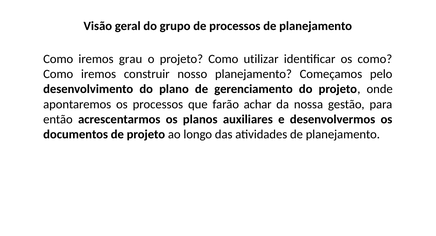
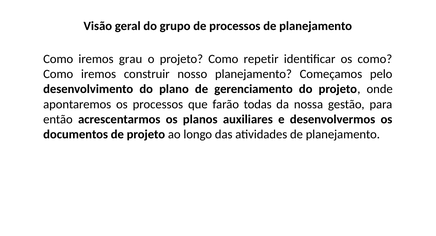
utilizar: utilizar -> repetir (261, 59)
achar: achar -> todas (258, 104)
